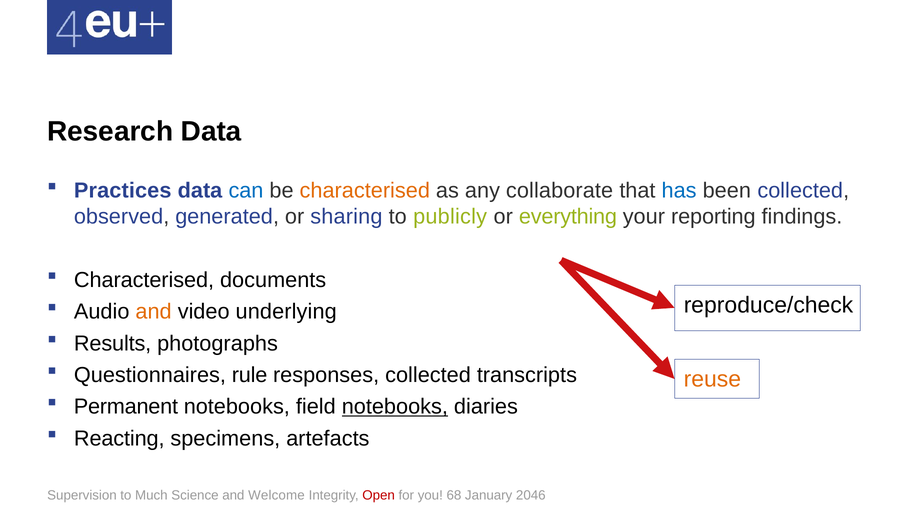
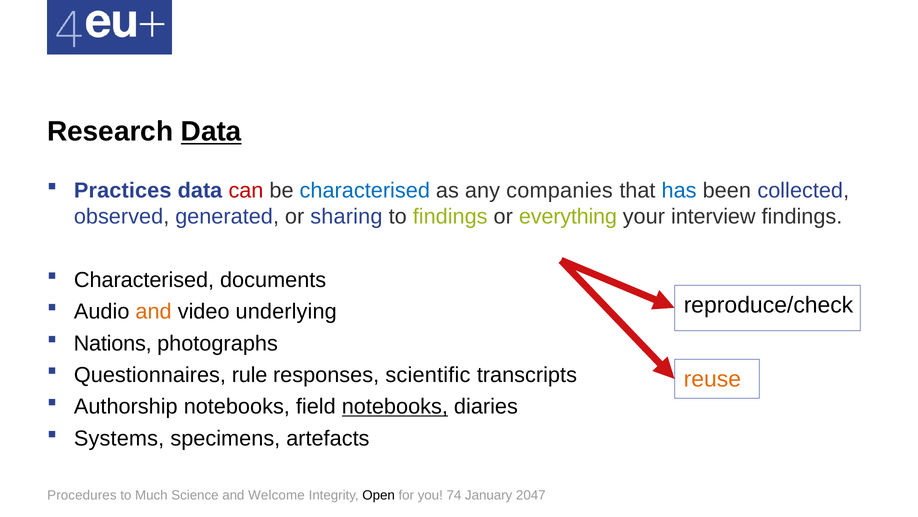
Data underline: none -> present (211, 131)
can colour: blue -> red (246, 191)
characterised colour: orange -> blue (365, 191)
collaborate: collaborate -> companies (560, 191)
to publicly: publicly -> findings (450, 217)
reporting: reporting -> interview (713, 217)
Results: Results -> Nations (113, 343)
responses collected: collected -> scientific (428, 375)
Permanent: Permanent -> Authorship (126, 406)
Reacting: Reacting -> Systems (119, 438)
Supervision: Supervision -> Procedures (82, 495)
Open colour: red -> black (379, 495)
68: 68 -> 74 (454, 495)
2046: 2046 -> 2047 (531, 495)
